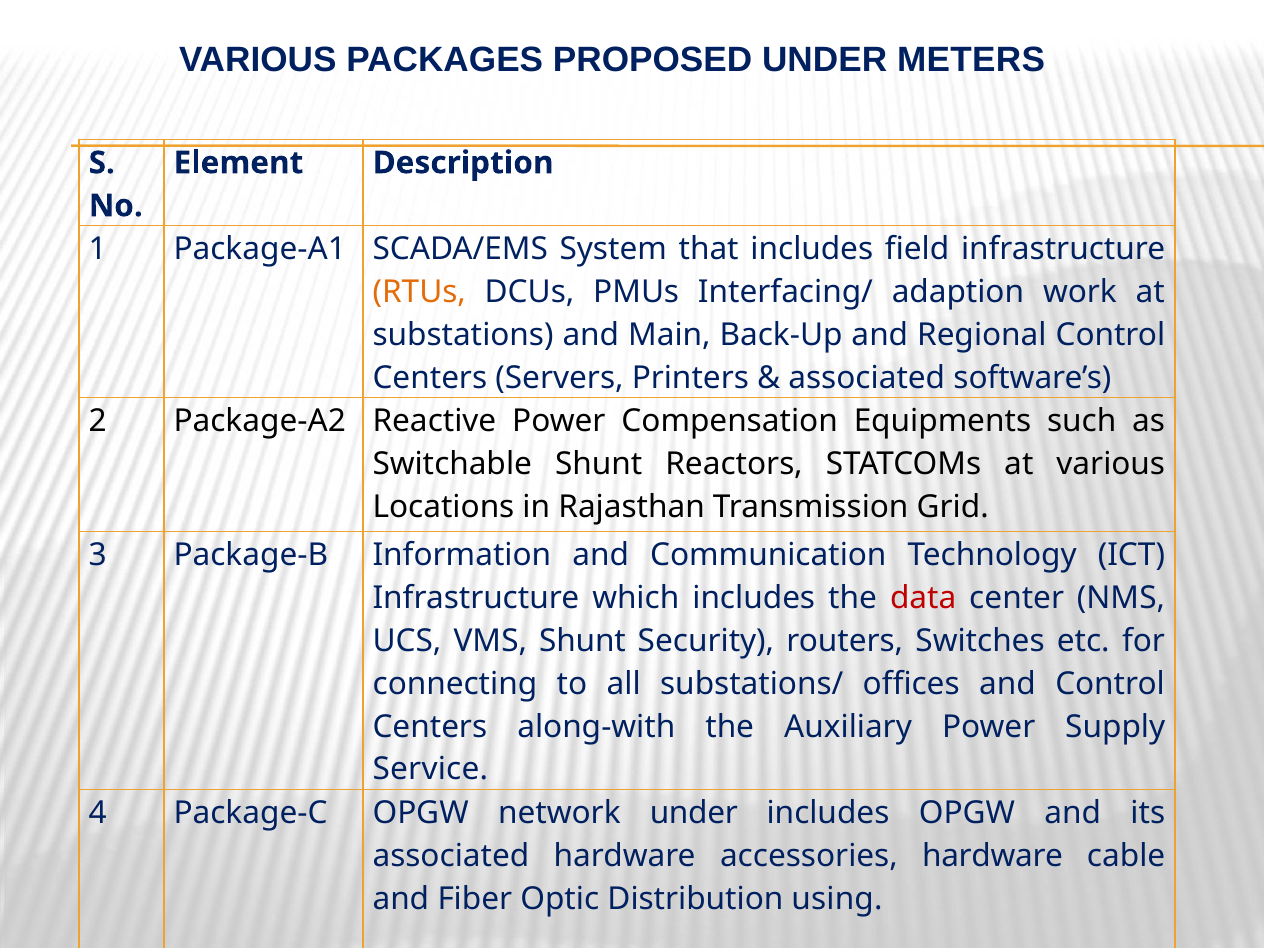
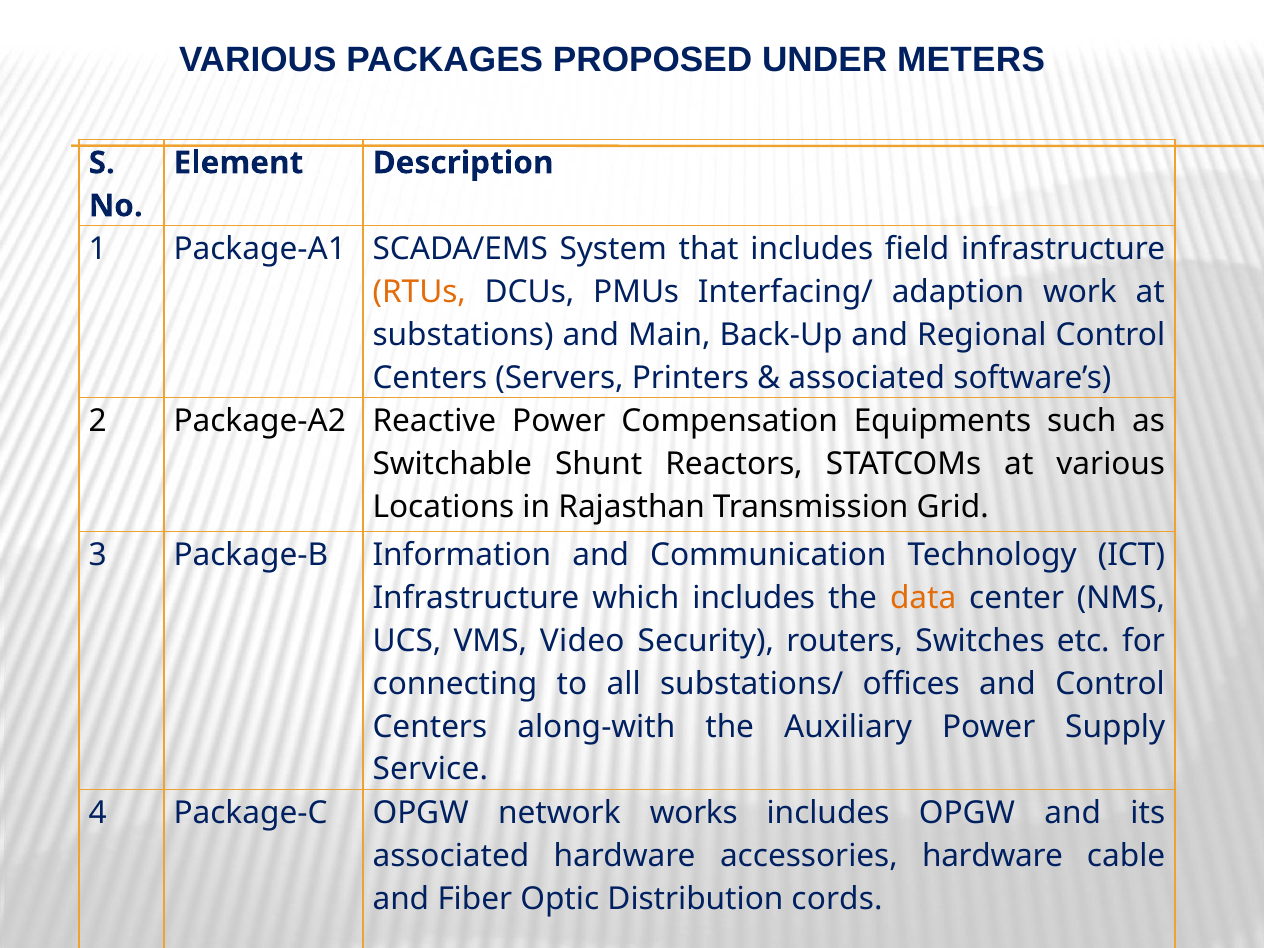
data colour: red -> orange (923, 598)
VMS Shunt: Shunt -> Video (582, 641)
network under: under -> works (694, 813)
using: using -> cords (837, 899)
